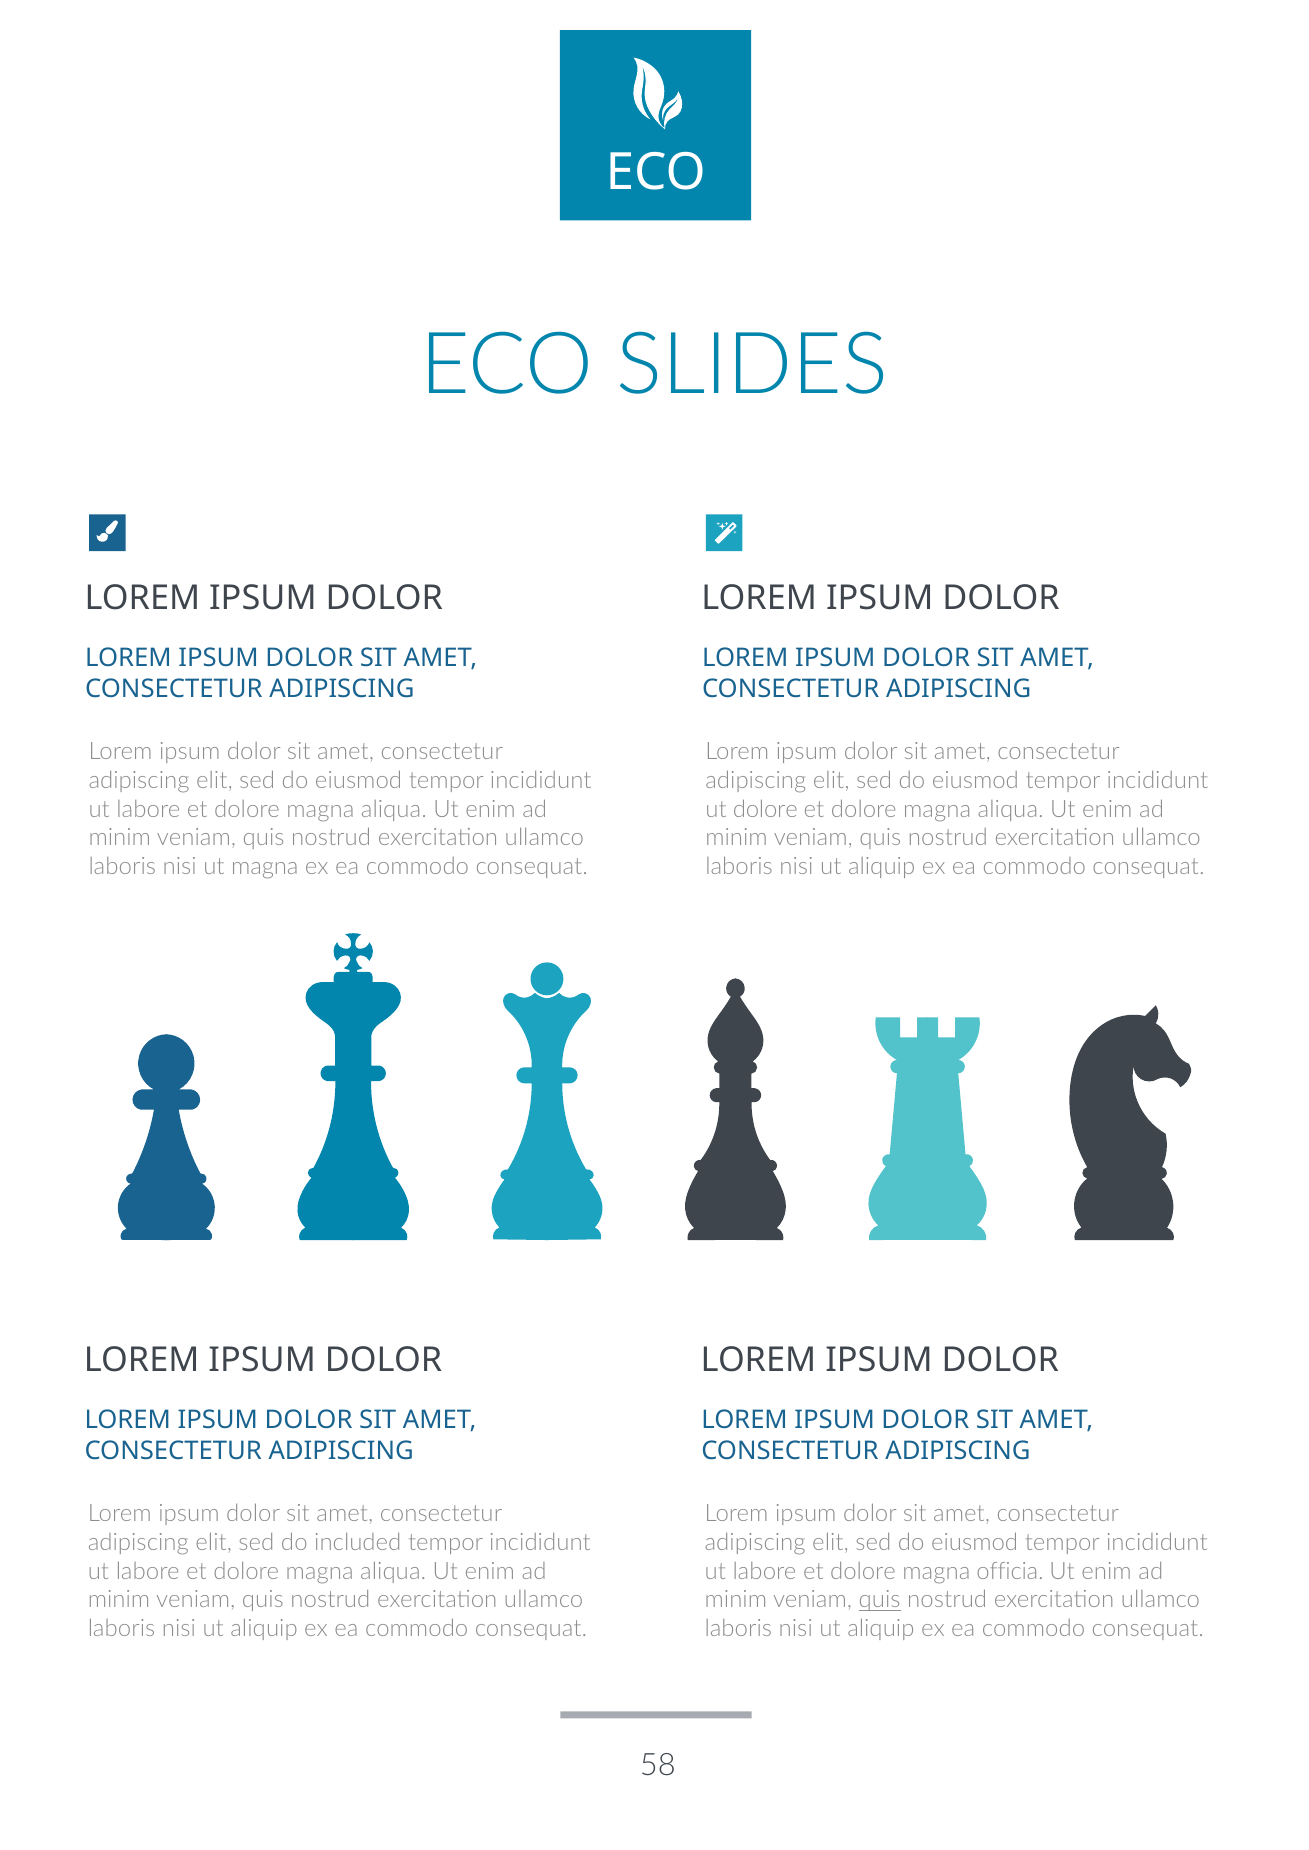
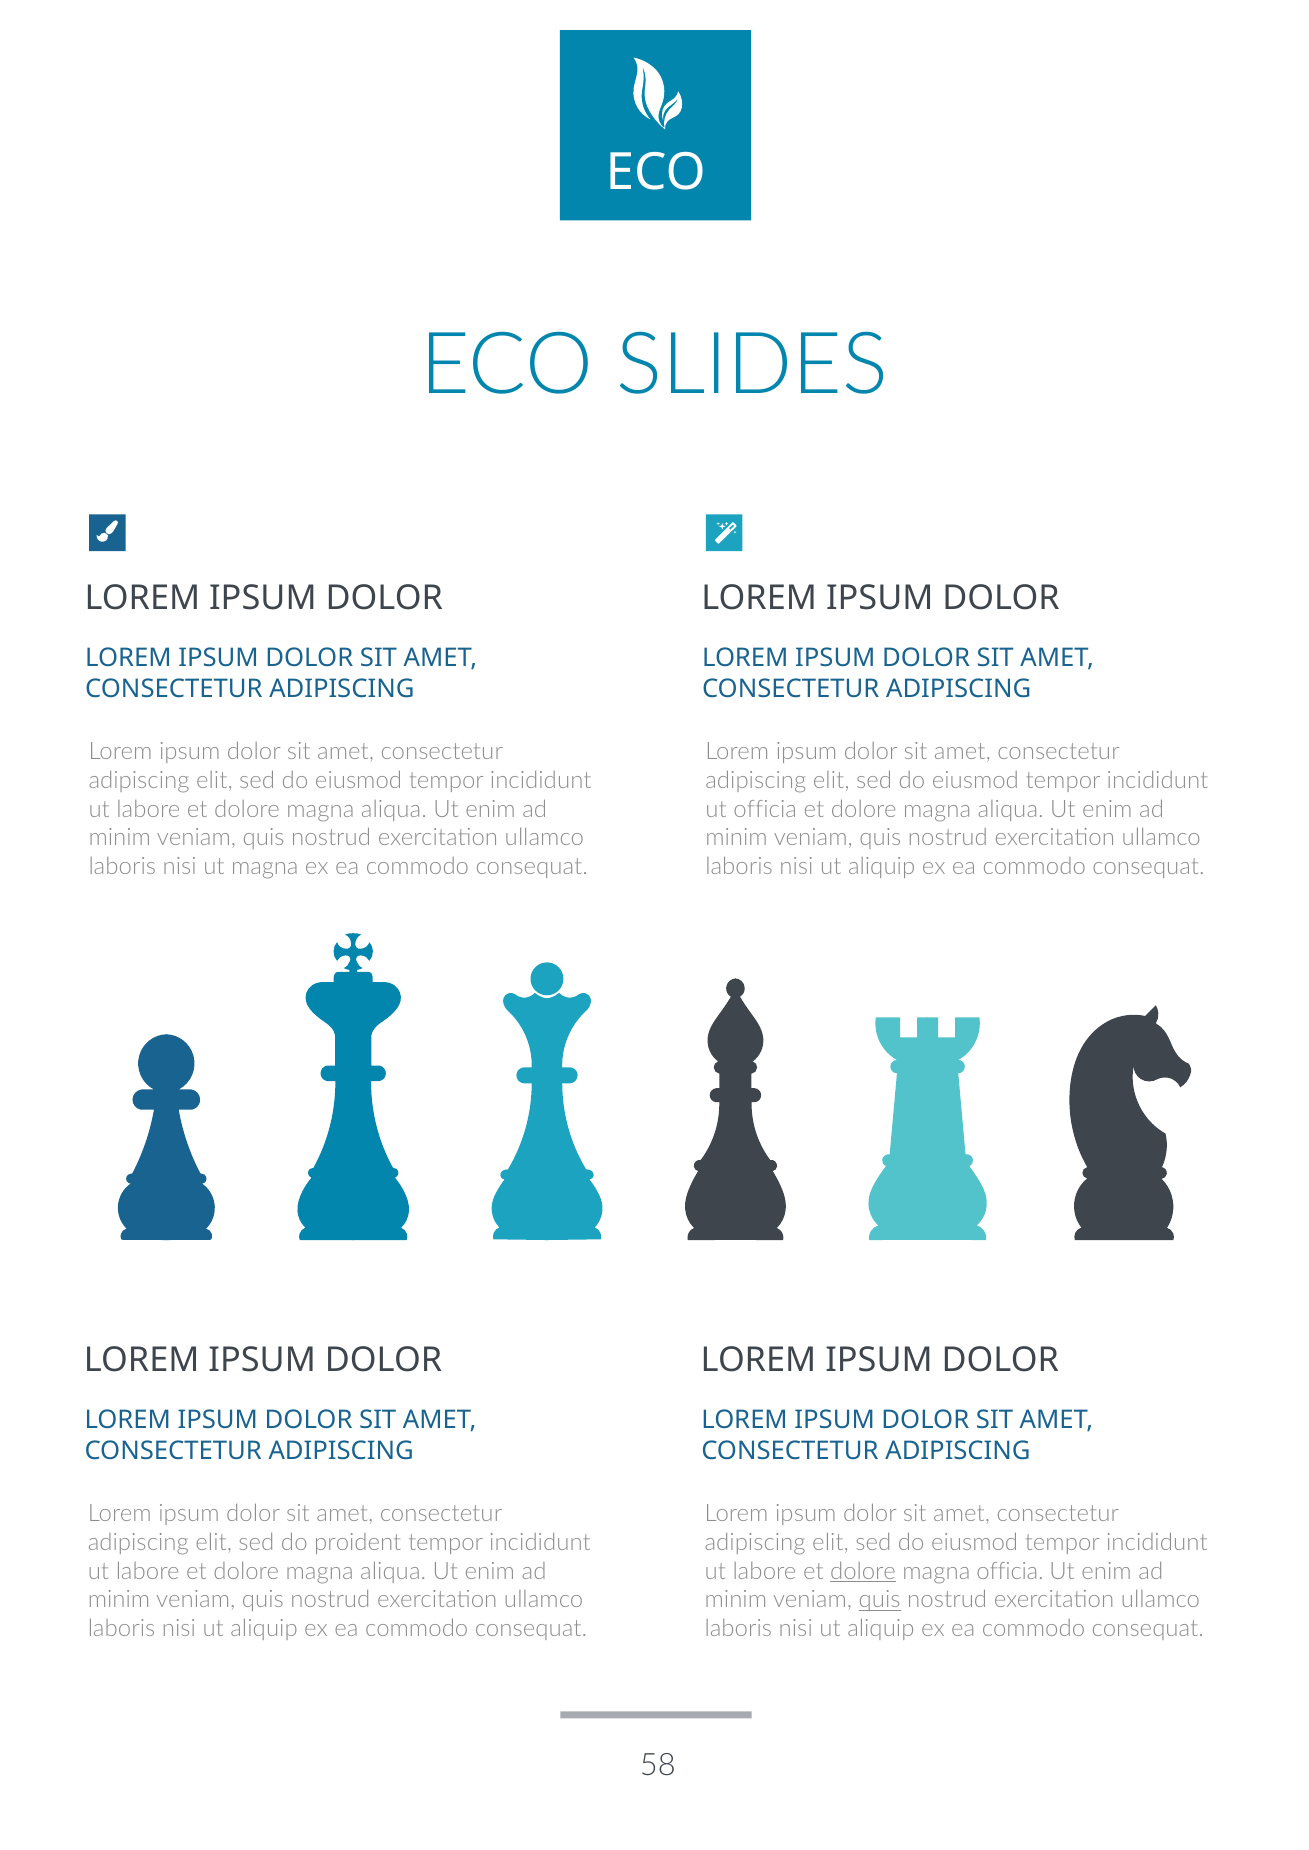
ut dolore: dolore -> officia (765, 809)
included: included -> proident (358, 1543)
dolore underline: none -> present (863, 1572)
